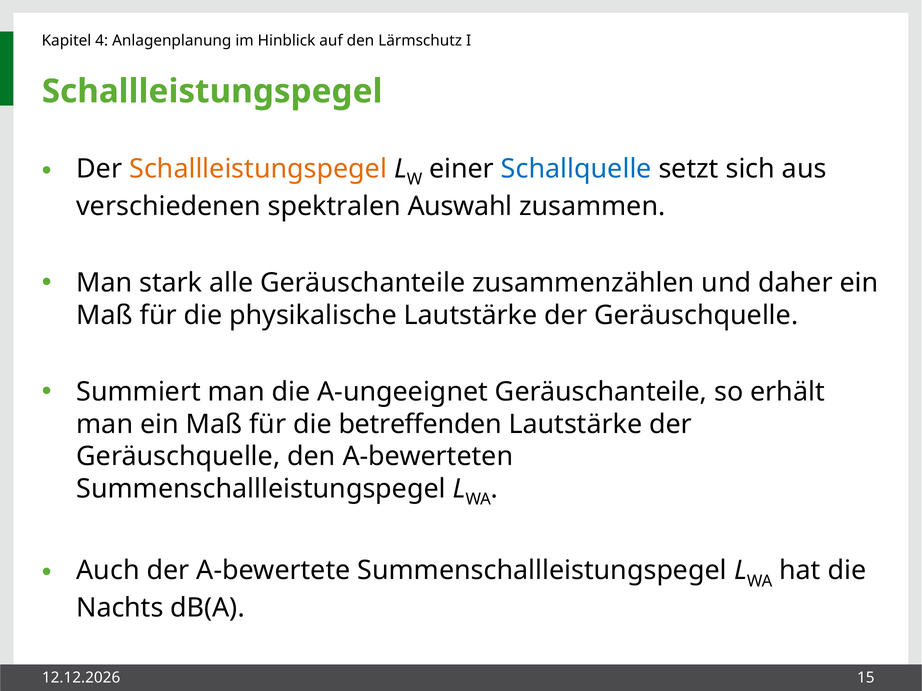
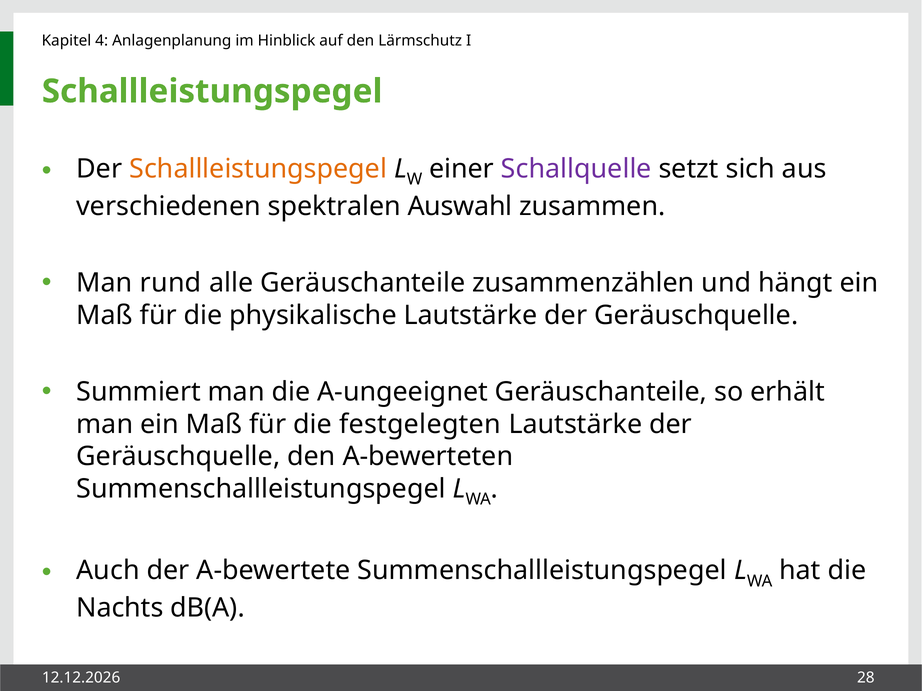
Schallquelle colour: blue -> purple (576, 169)
stark: stark -> rund (171, 283)
daher: daher -> hängt (795, 283)
betreffenden: betreffenden -> festgelegten (420, 425)
15: 15 -> 28 (866, 678)
